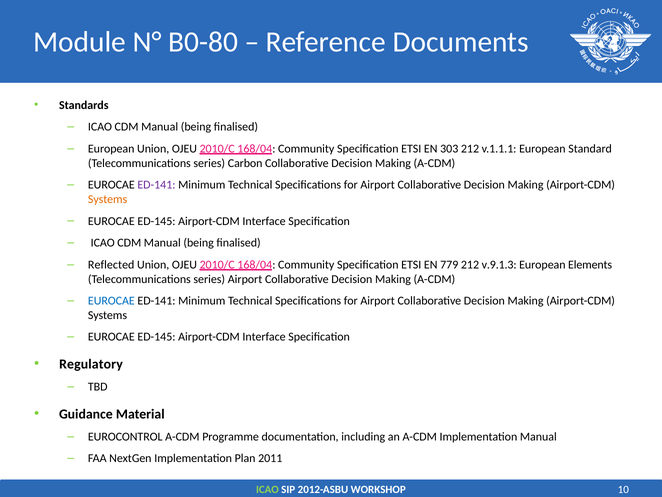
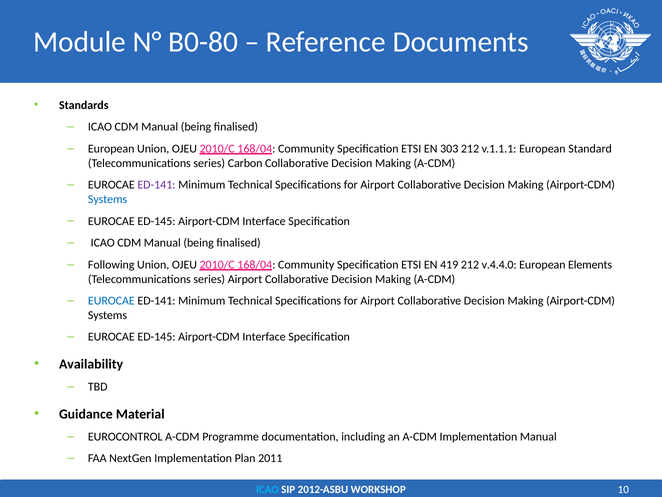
Systems colour: orange -> blue (108, 199)
Reflected: Reflected -> Following (111, 264)
779: 779 -> 419 (449, 264)
v.9.1.3: v.9.1.3 -> v.4.4.0 (499, 264)
Regulatory: Regulatory -> Availability (91, 364)
ICAO colour: light green -> light blue (267, 489)
